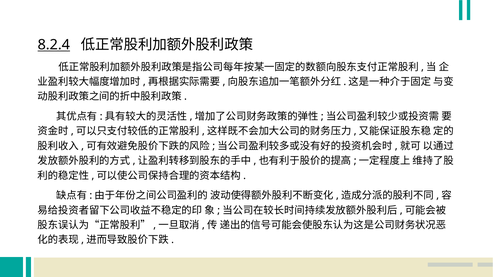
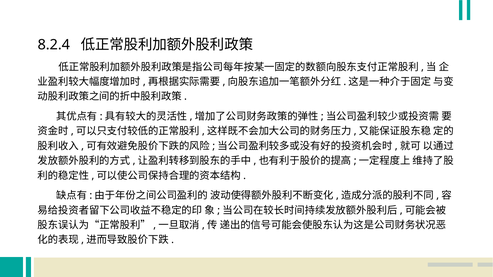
8.2.4 underline: present -> none (54, 45)
